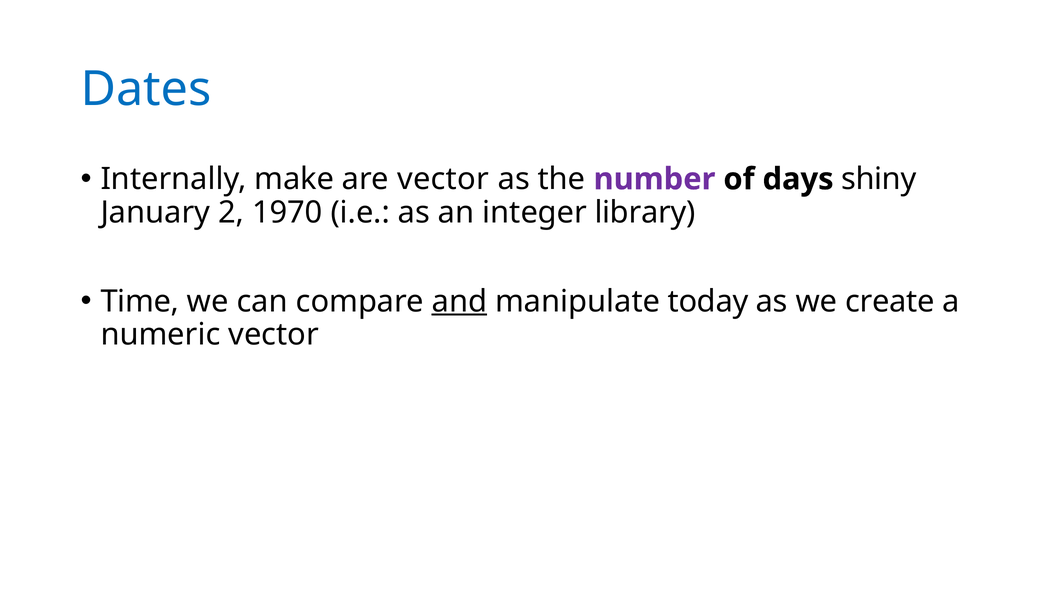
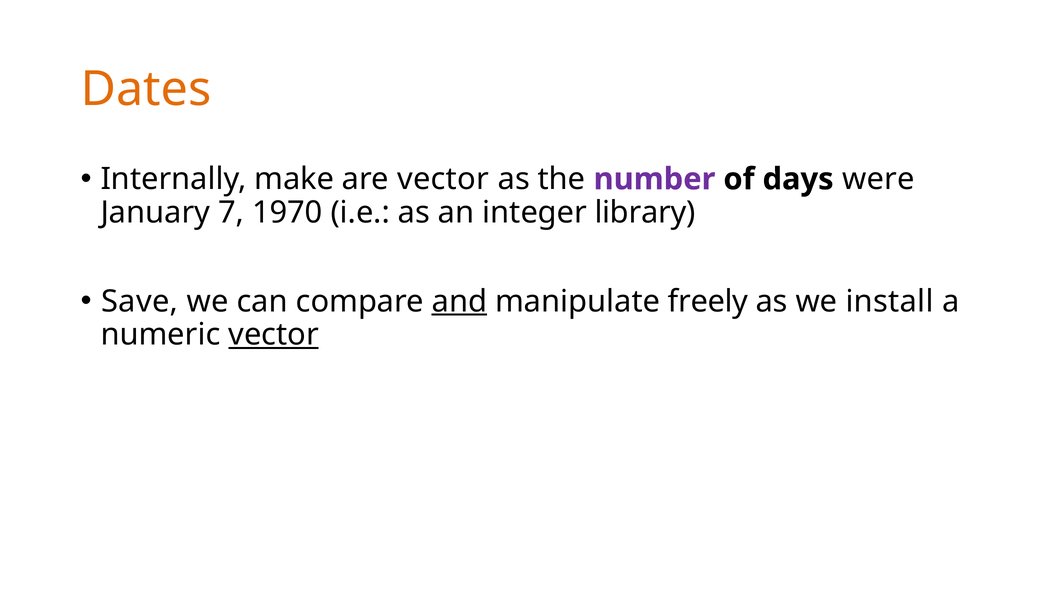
Dates colour: blue -> orange (146, 89)
shiny: shiny -> were (878, 179)
2: 2 -> 7 (231, 212)
Time: Time -> Save (140, 301)
today: today -> freely (708, 301)
create: create -> install (890, 301)
vector underline: none -> present (274, 335)
